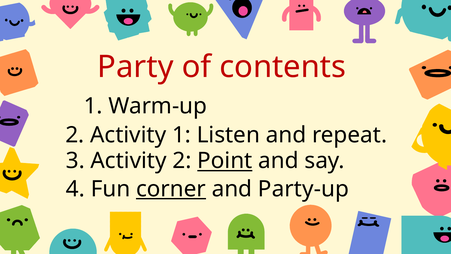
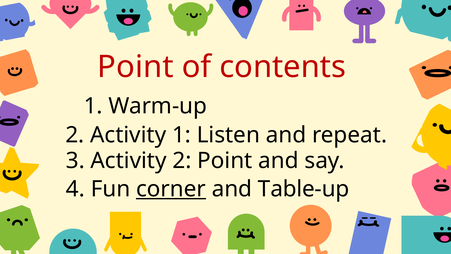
Party: Party -> Point (135, 67)
Point underline: present -> none (225, 161)
Party-up: Party-up -> Table-up (304, 189)
